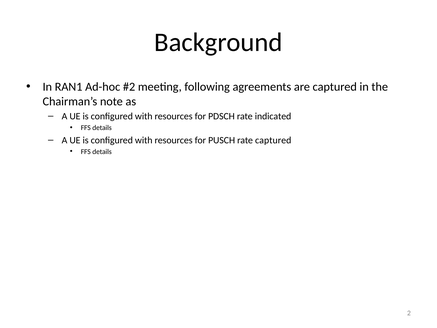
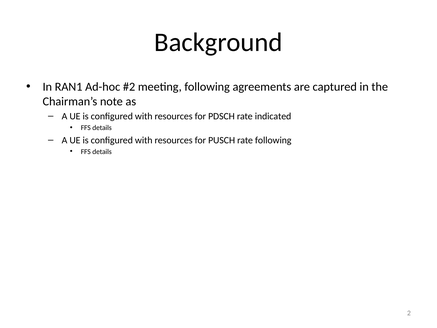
rate captured: captured -> following (273, 140)
